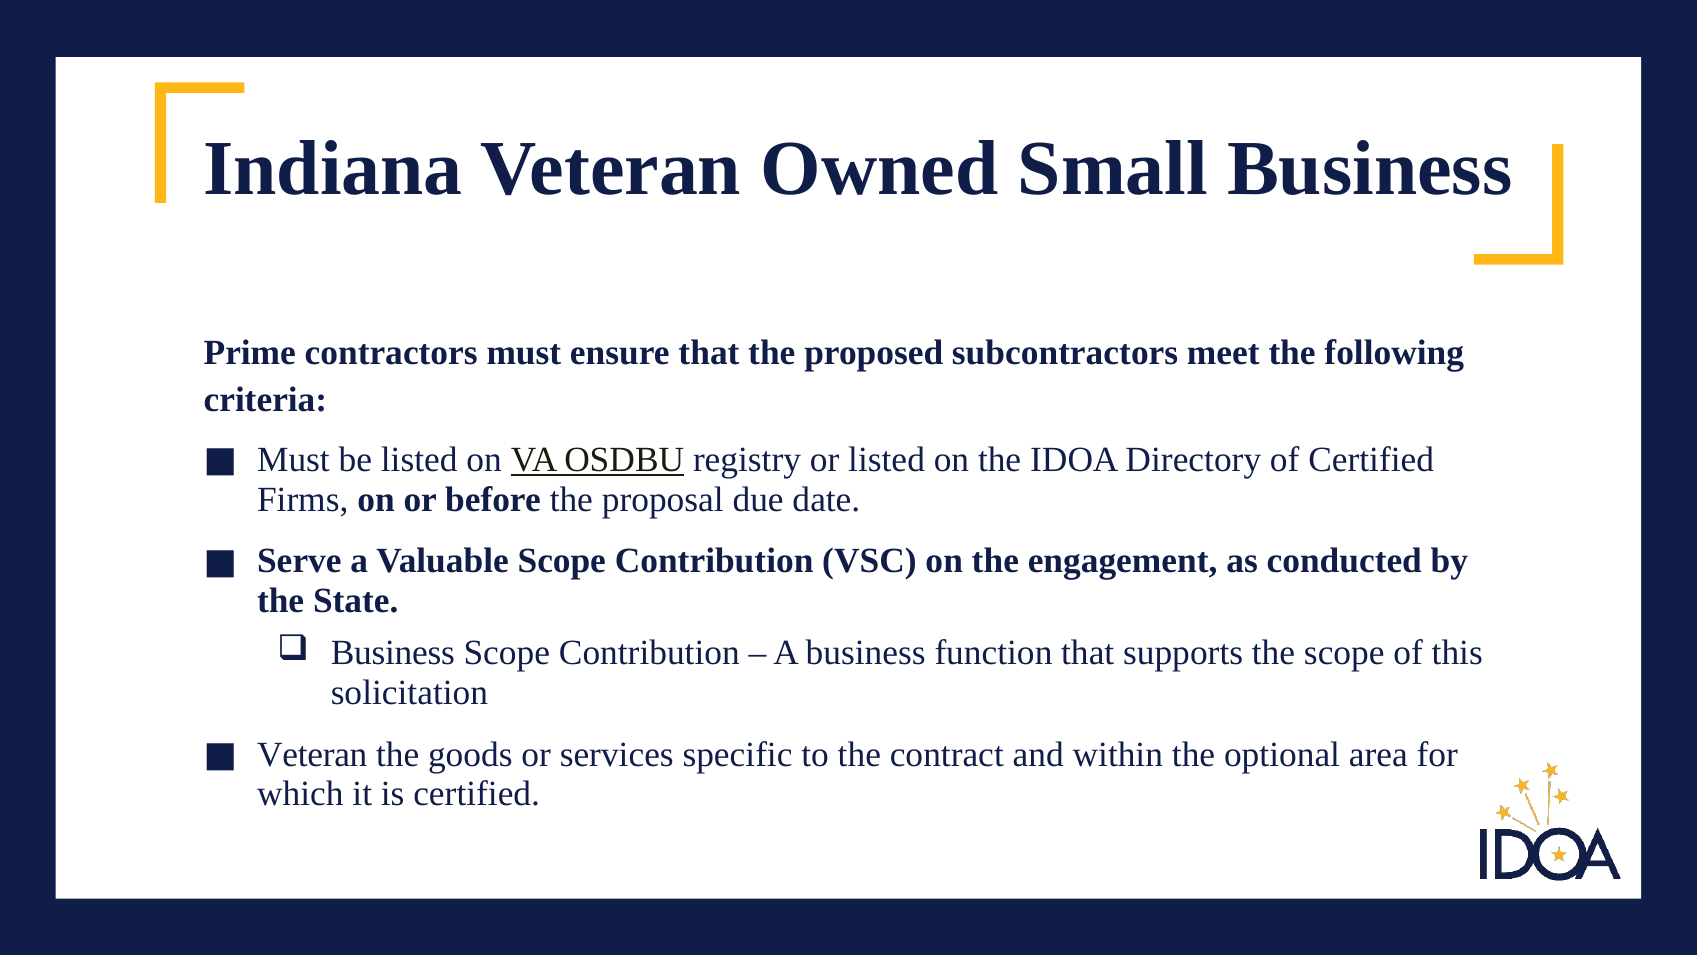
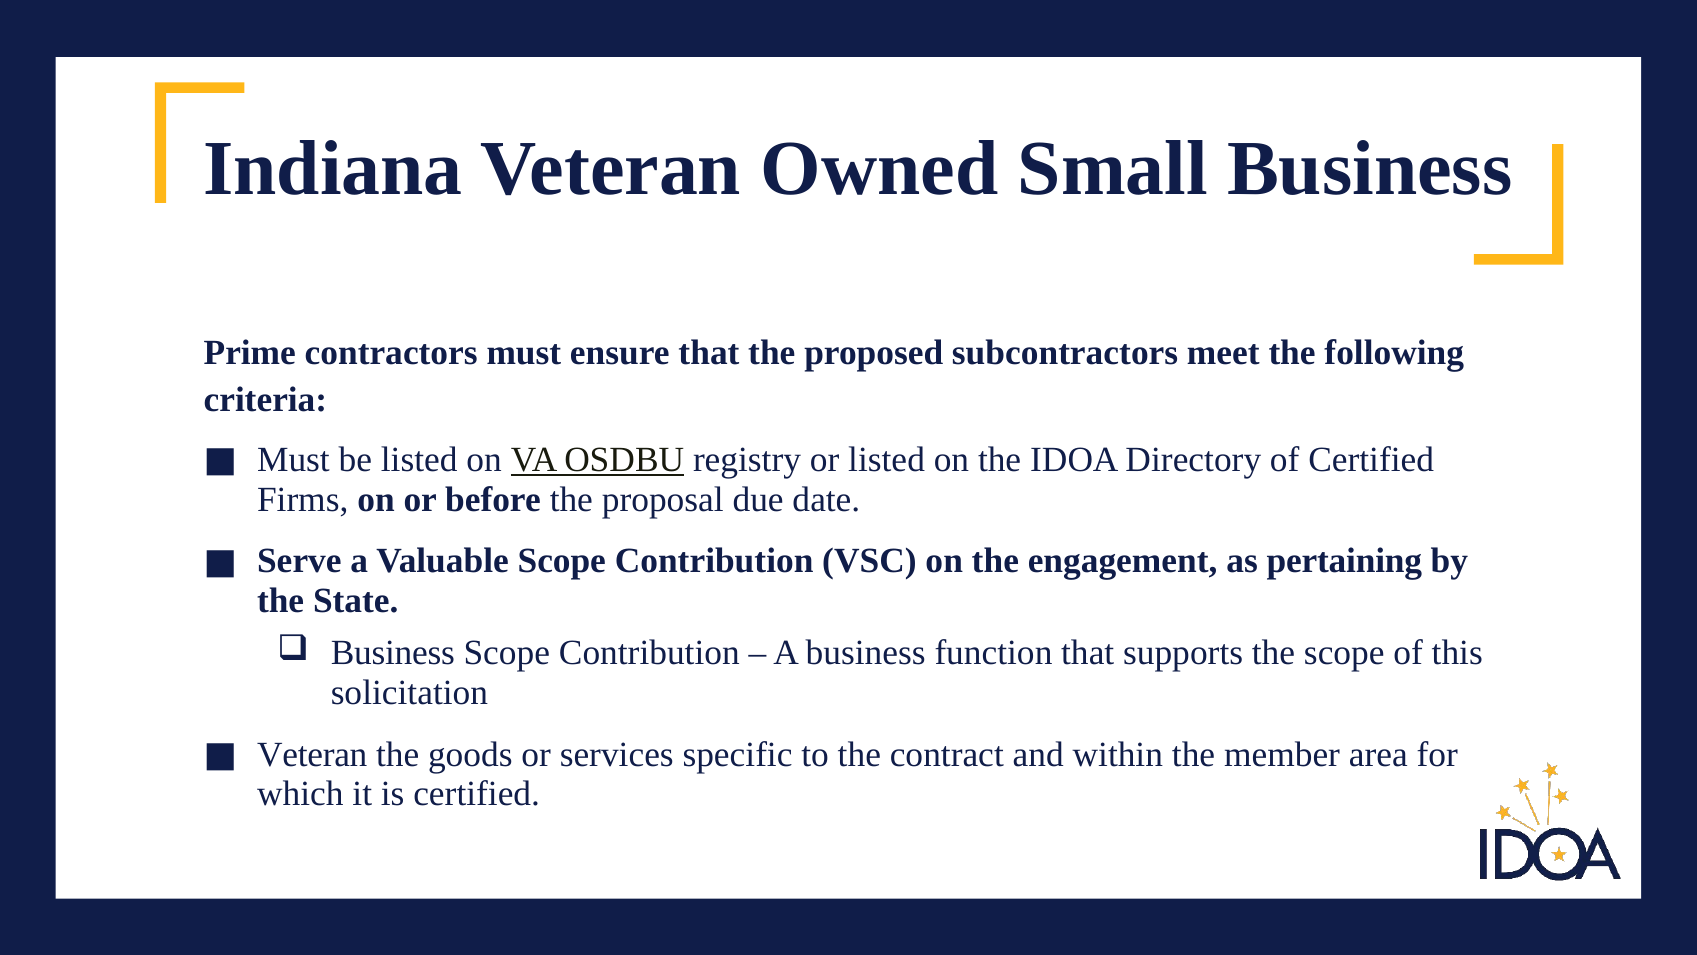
conducted: conducted -> pertaining (1344, 561)
optional: optional -> member (1282, 754)
